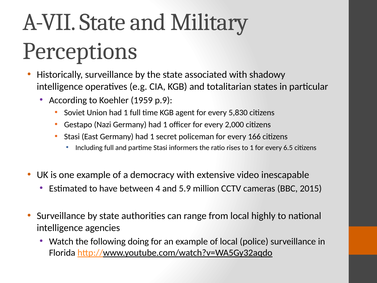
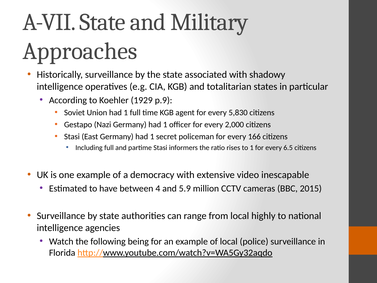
Perceptions: Perceptions -> Approaches (80, 51)
1959: 1959 -> 1929 (142, 100)
doing: doing -> being (138, 241)
